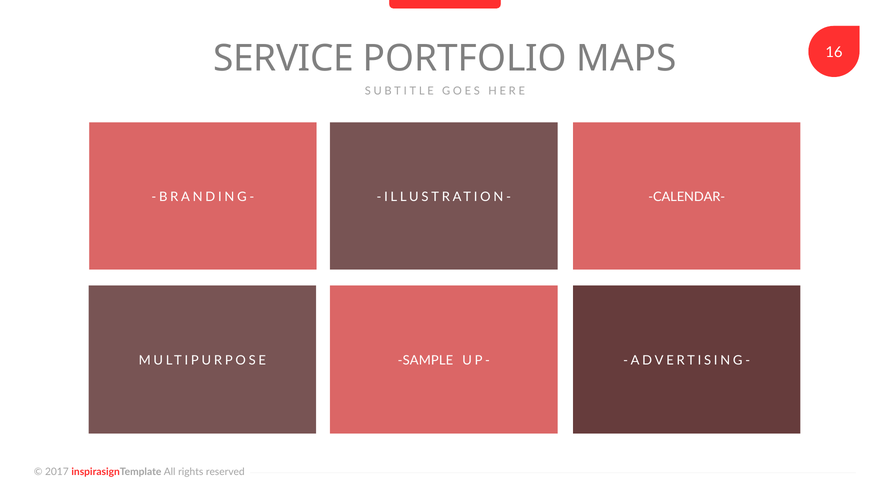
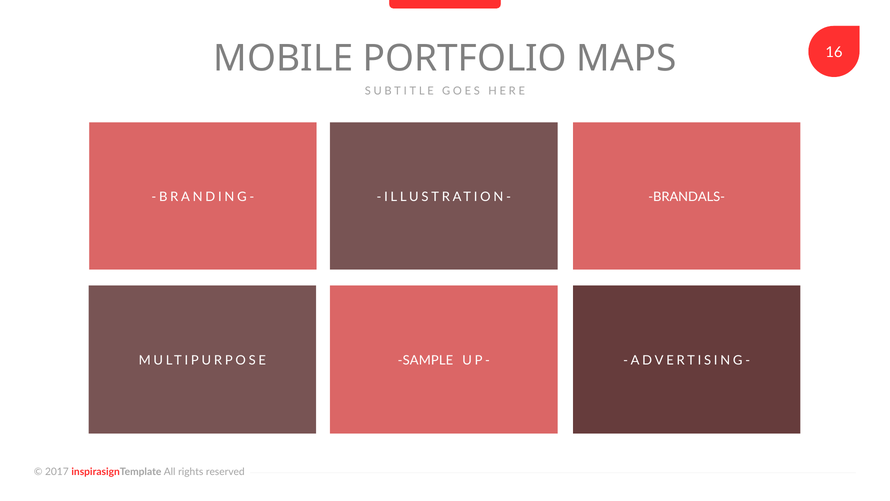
SERVICE: SERVICE -> MOBILE (283, 59)
CALENDAR-: CALENDAR- -> BRANDALS- (687, 197)
